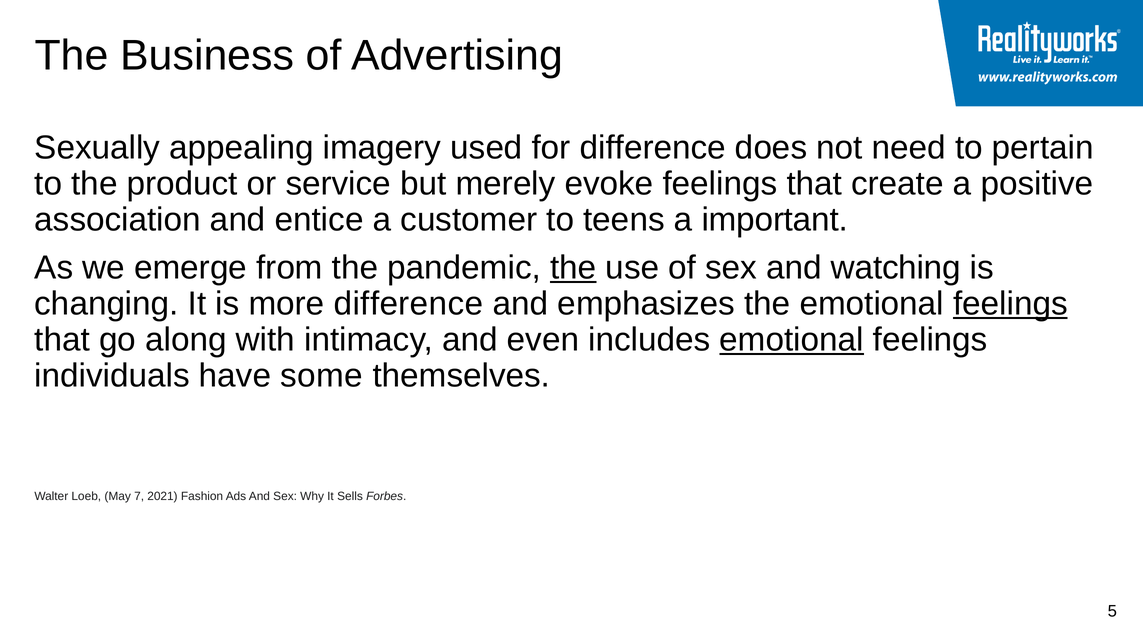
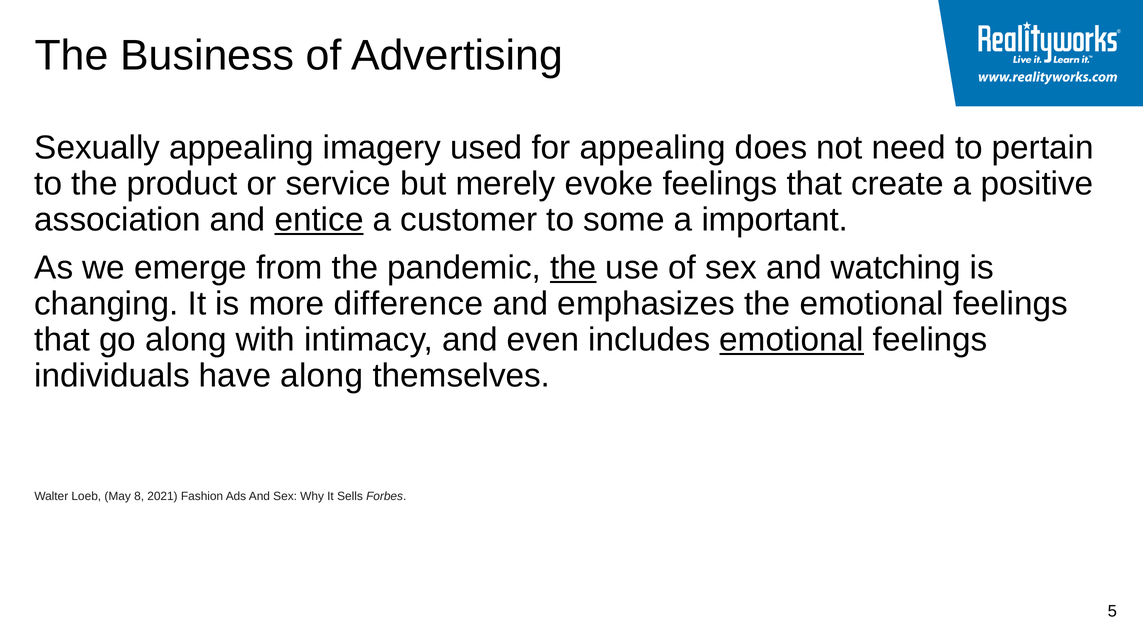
for difference: difference -> appealing (653, 148)
entice underline: none -> present (319, 220)
teens: teens -> some (624, 220)
feelings underline: present -> none (1010, 304)
have some: some -> along (322, 376)
7: 7 -> 8 (139, 496)
